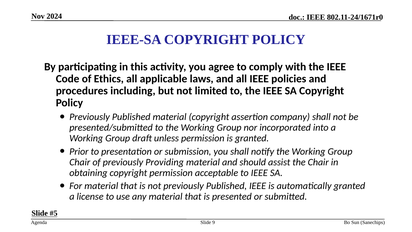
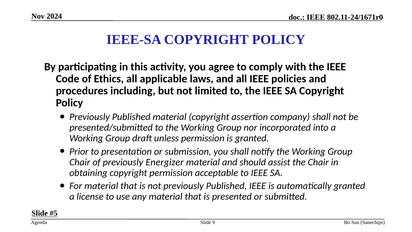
Providing: Providing -> Energizer (165, 162)
